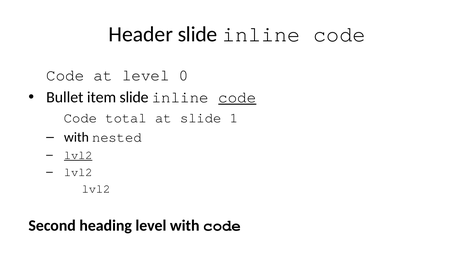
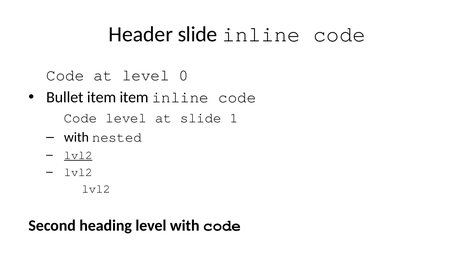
item slide: slide -> item (134, 97)
code underline: present -> none (237, 97)
Code total: total -> level (126, 118)
